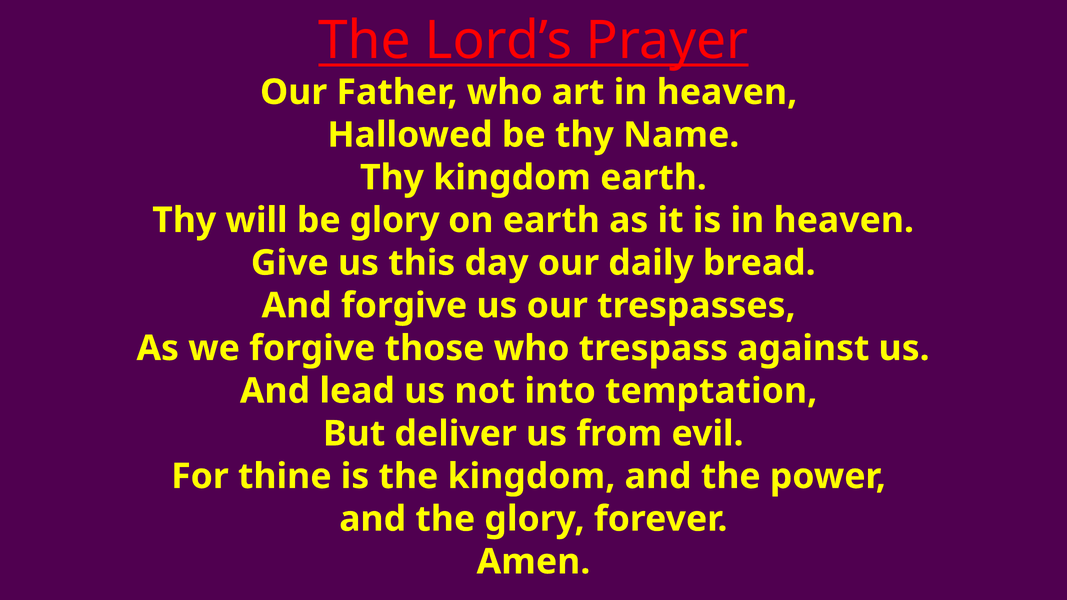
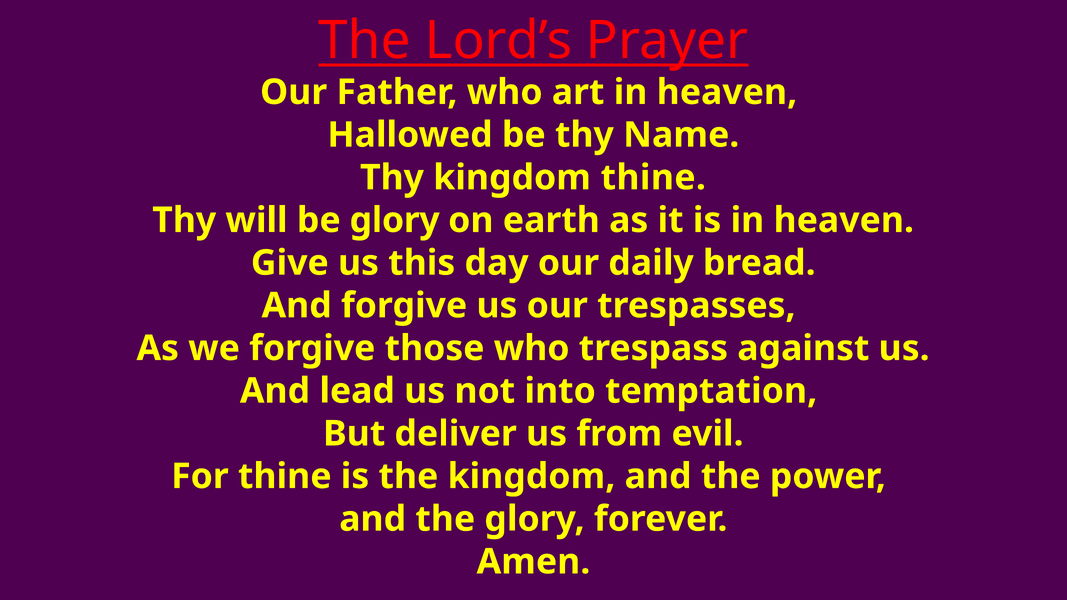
kingdom earth: earth -> thine (653, 178)
